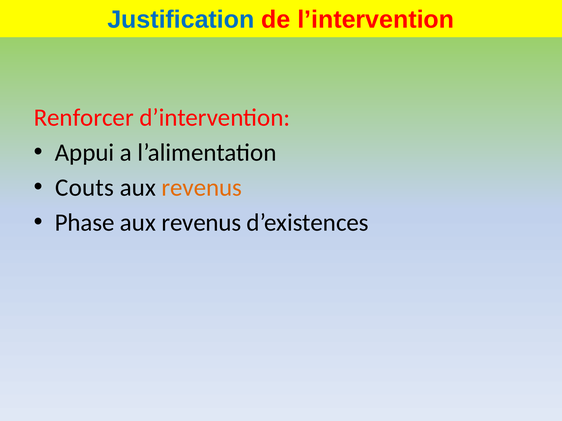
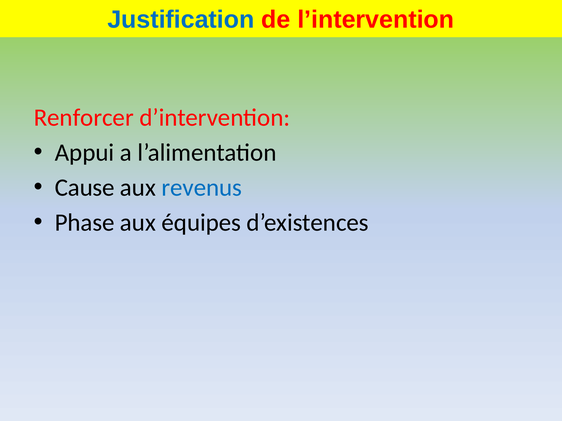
Couts: Couts -> Cause (85, 188)
revenus colour: orange -> blue (202, 188)
revenus: revenus -> équipes (201, 223)
